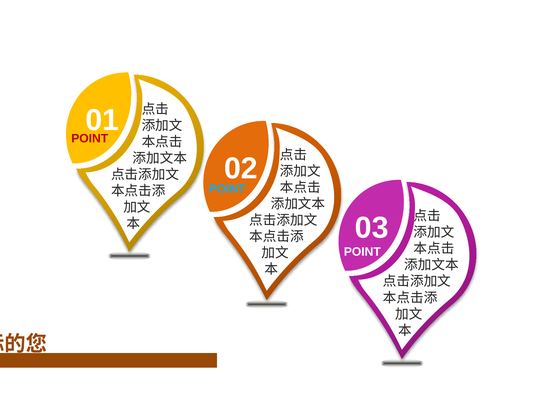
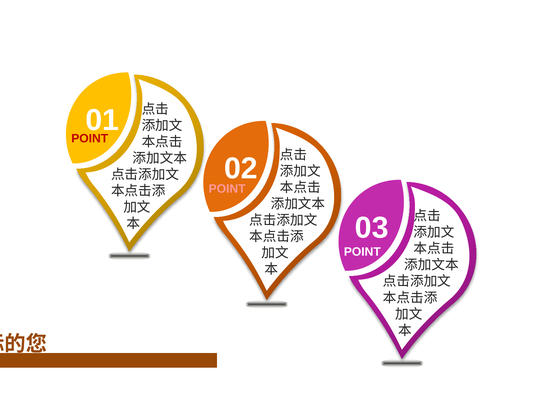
POINT colour: light blue -> pink (227, 189)
